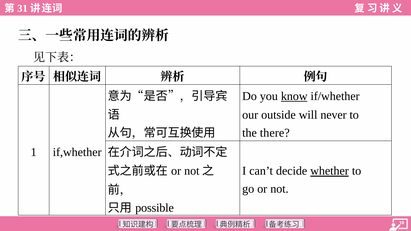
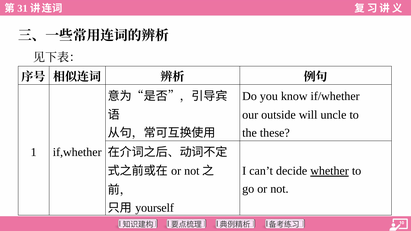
know underline: present -> none (294, 96)
never: never -> uncle (333, 115)
there: there -> these (275, 133)
possible: possible -> yourself (155, 208)
